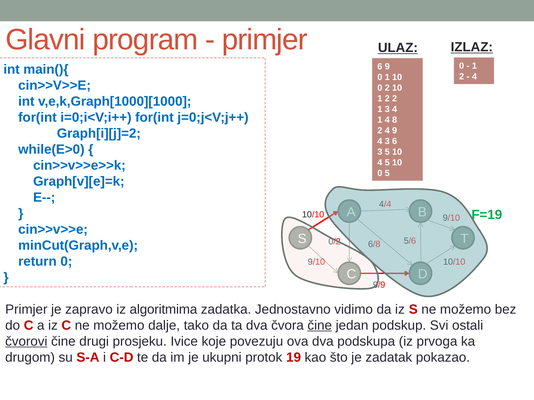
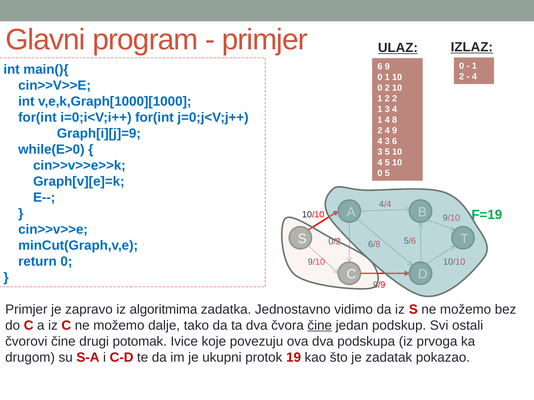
Graph[i][j]=2: Graph[i][j]=2 -> Graph[i][j]=9 (99, 133)
čvorovi underline: present -> none (26, 342)
prosjeku: prosjeku -> potomak (140, 342)
